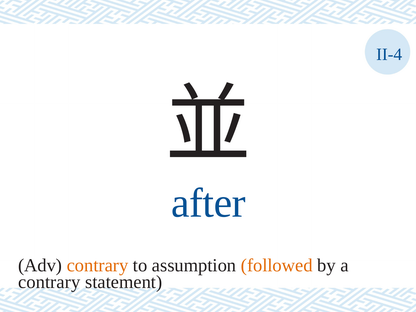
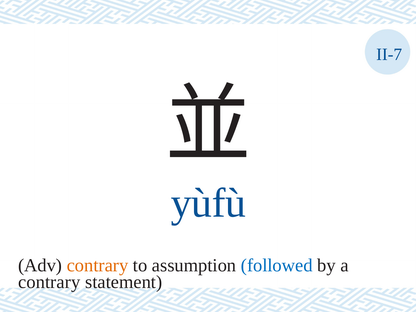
II-4: II-4 -> II-7 (389, 54)
after: after -> yùfù (208, 203)
followed colour: orange -> blue (277, 265)
